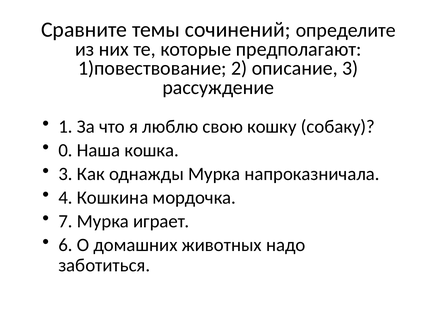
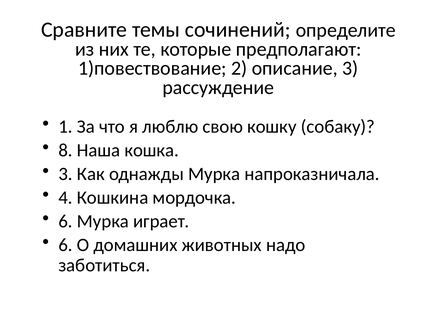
0: 0 -> 8 (66, 150)
7: 7 -> 6 (66, 221)
